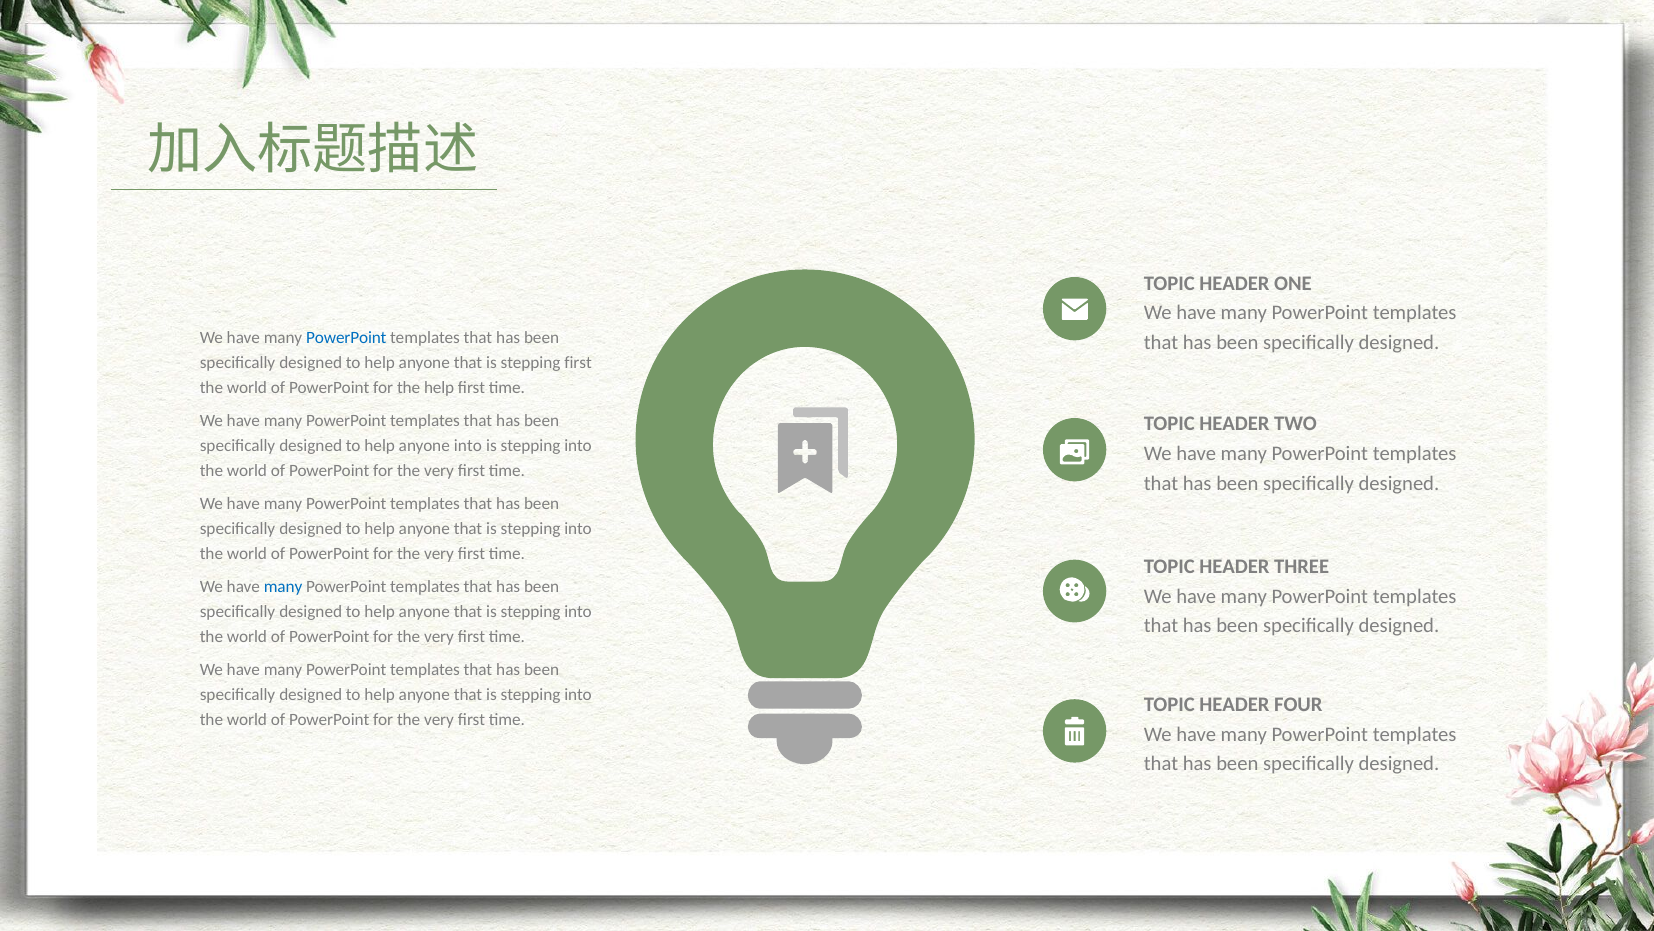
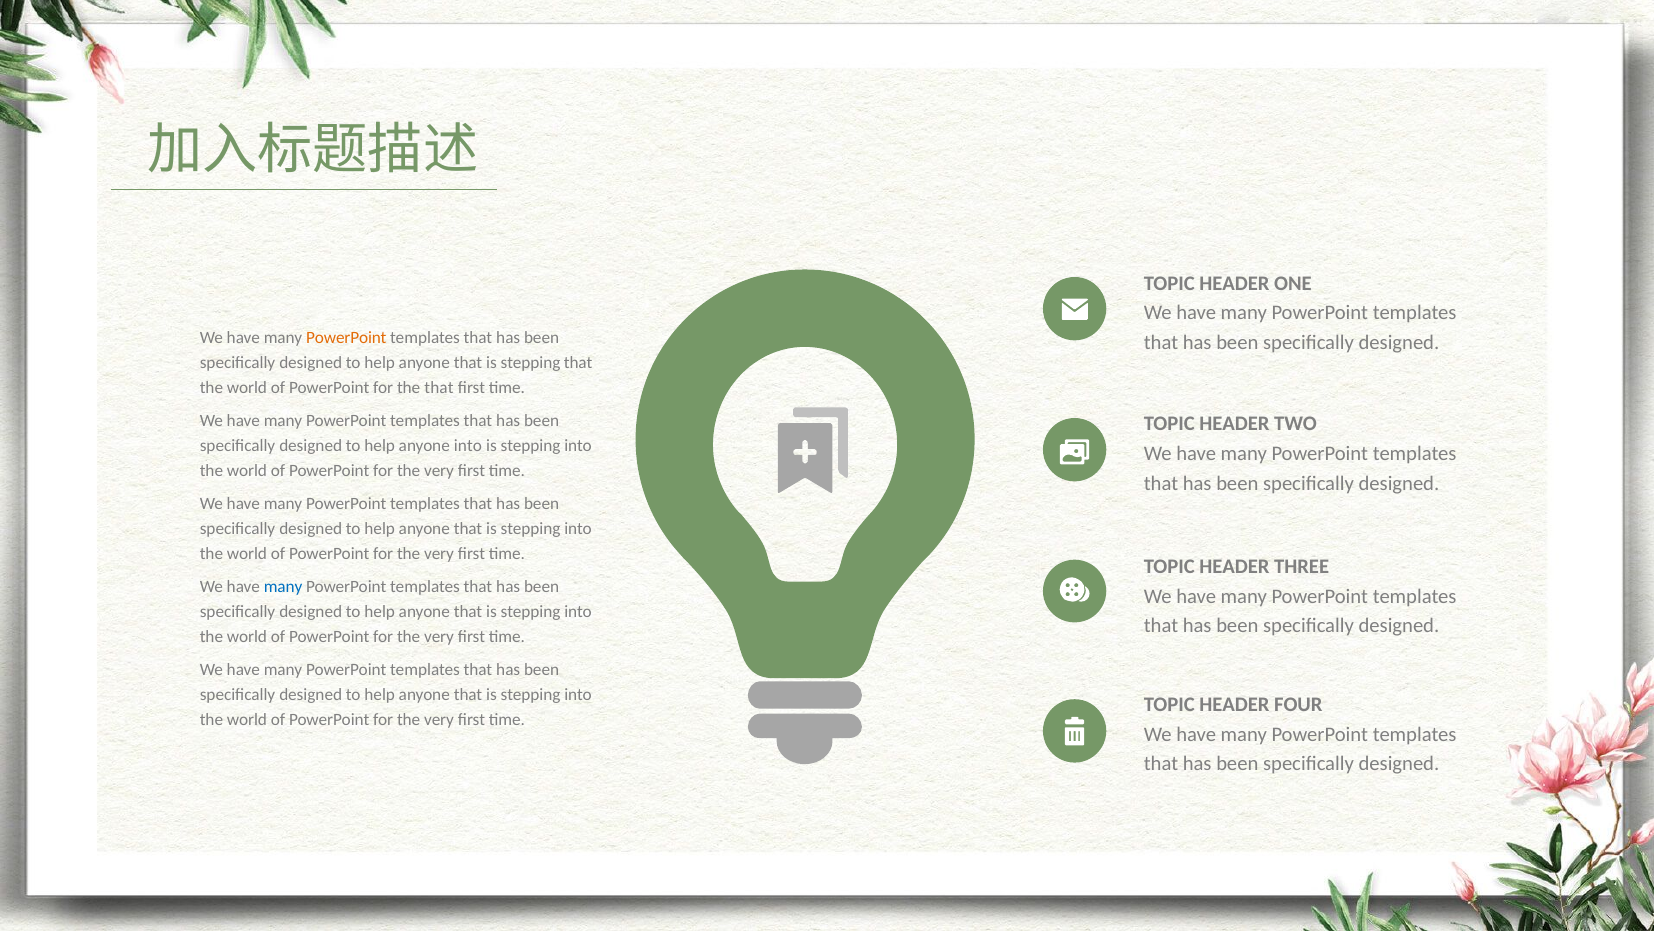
PowerPoint colour: blue -> orange (346, 338)
stepping first: first -> that (578, 363)
the help: help -> that (439, 387)
